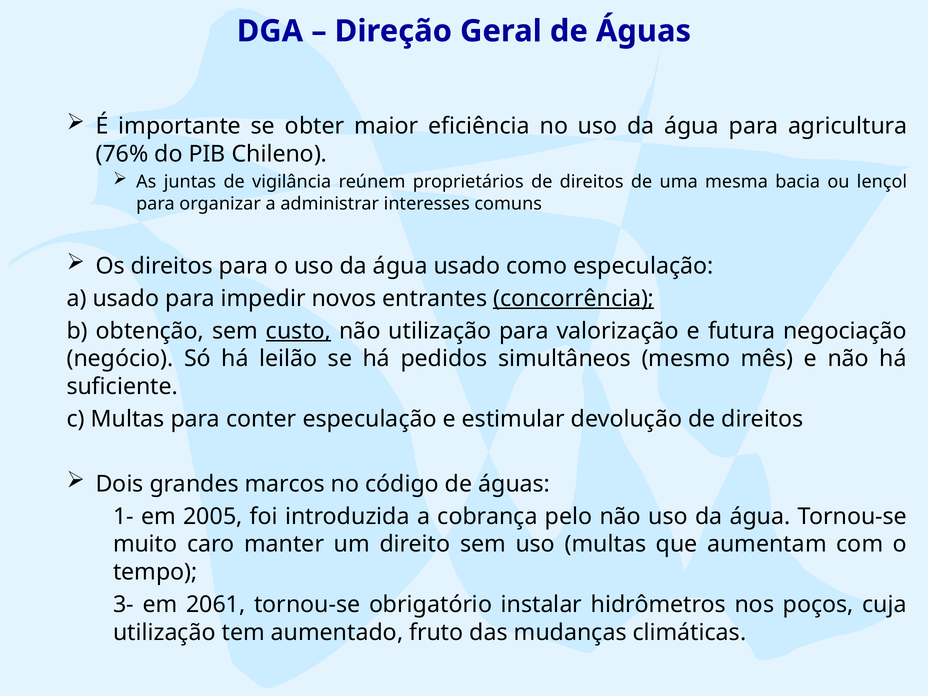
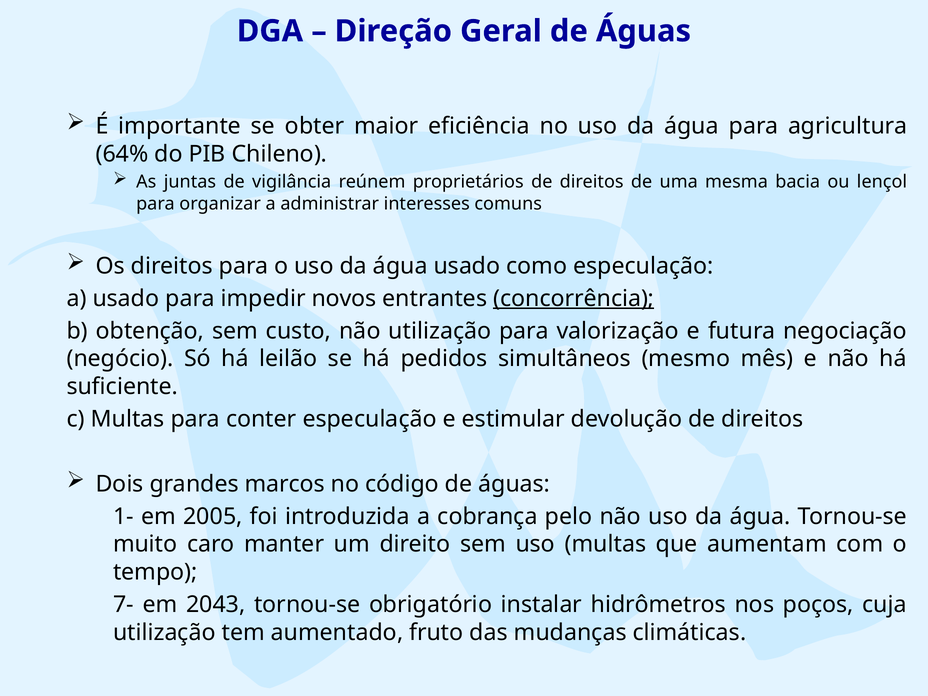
76%: 76% -> 64% (122, 154)
custo underline: present -> none (299, 331)
3-: 3- -> 7- (123, 605)
2061: 2061 -> 2043 (216, 605)
